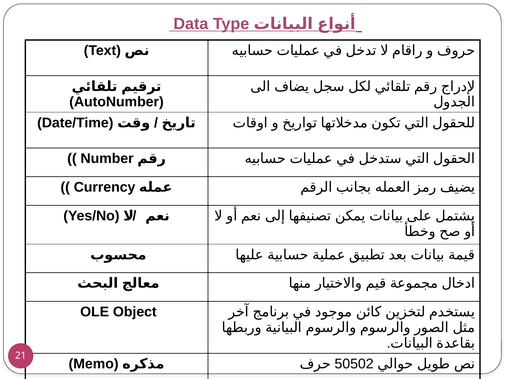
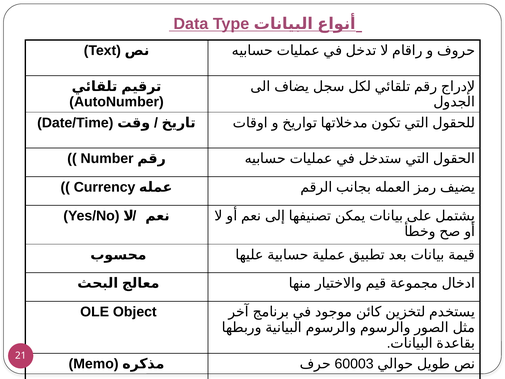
50502: 50502 -> 60003 (354, 364)
